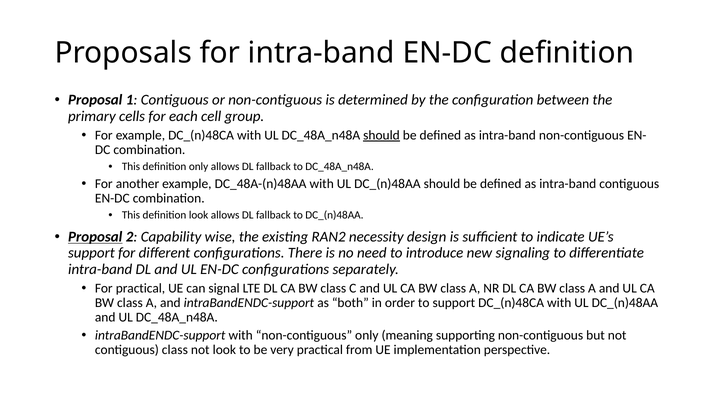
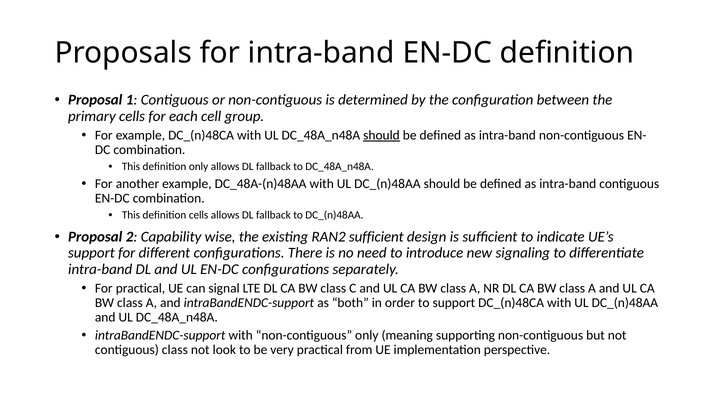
definition look: look -> cells (199, 215)
Proposal underline: present -> none (95, 237)
RAN2 necessity: necessity -> sufficient (376, 237)
